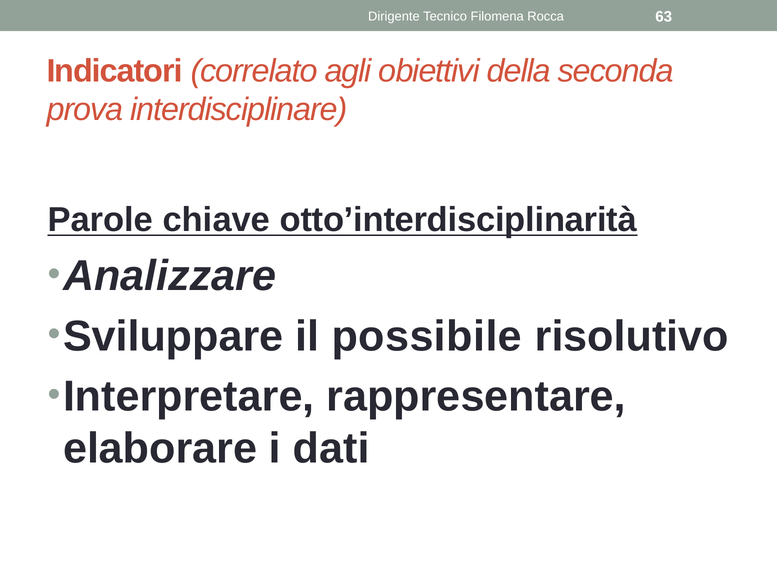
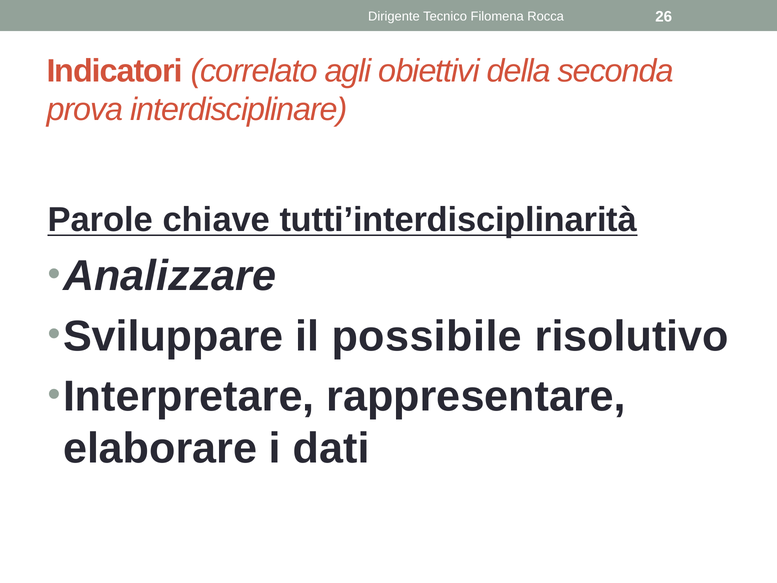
63: 63 -> 26 (664, 17)
otto’interdisciplinarità: otto’interdisciplinarità -> tutti’interdisciplinarità (458, 220)
